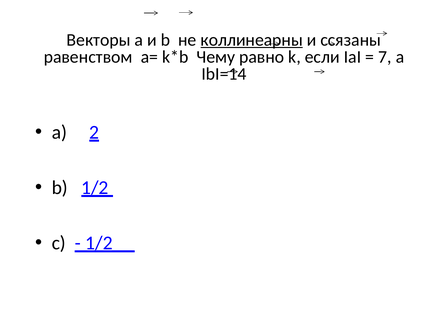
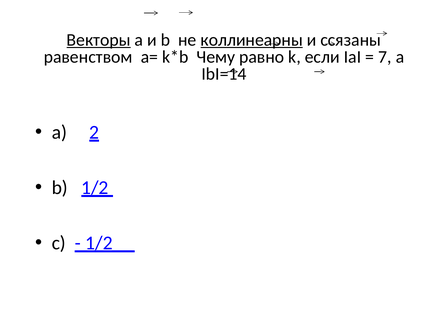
Векторы underline: none -> present (99, 40)
